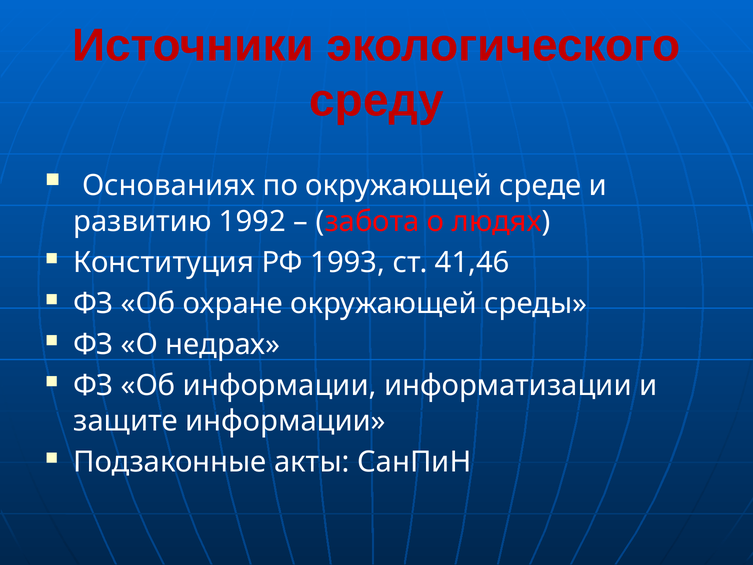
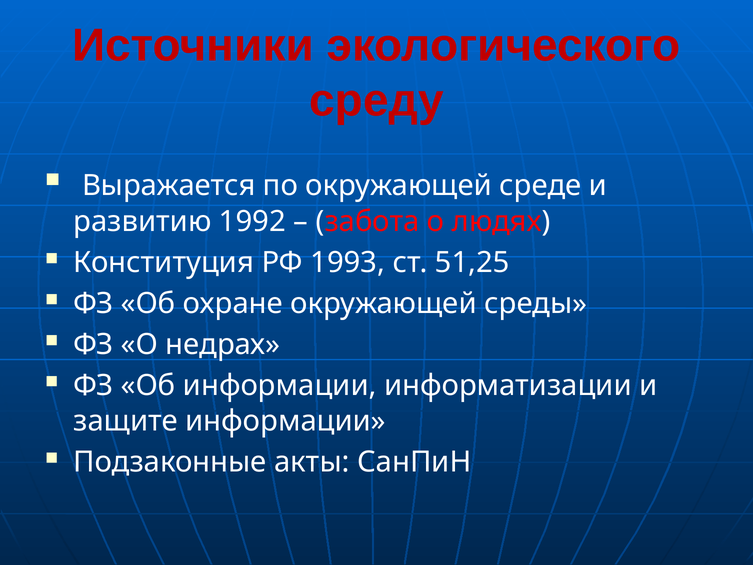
Основаниях: Основаниях -> Выражается (169, 185)
41,46: 41,46 -> 51,25 (472, 262)
